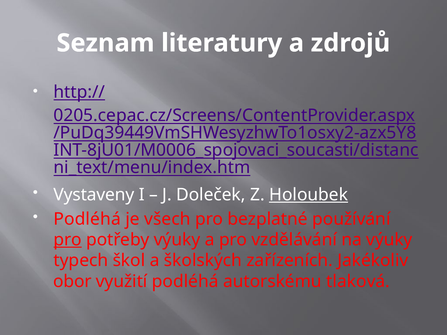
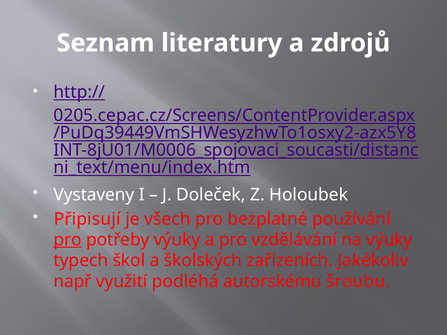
Holoubek underline: present -> none (309, 195)
Podléhá: Podléhá -> Připisují (87, 219)
obor: obor -> např (72, 282)
tlaková: tlaková -> šroubu (358, 282)
